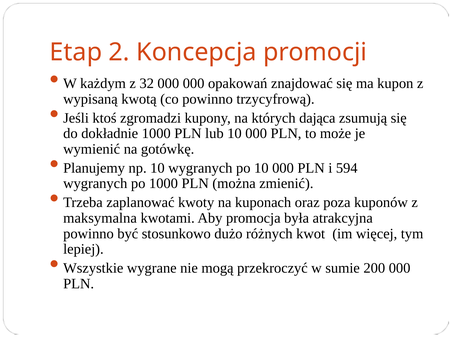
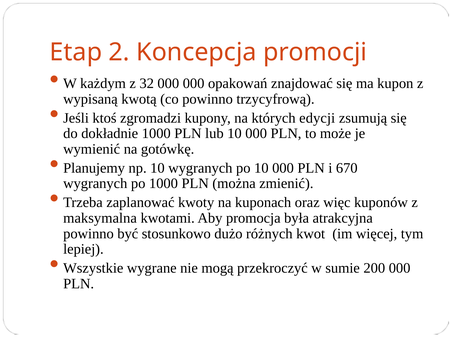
dająca: dająca -> edycji (317, 118)
594: 594 -> 670 (347, 168)
poza: poza -> więc (337, 202)
